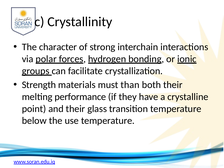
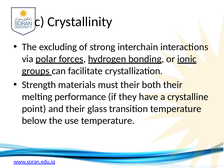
character: character -> excluding (58, 47)
must than: than -> their (130, 85)
